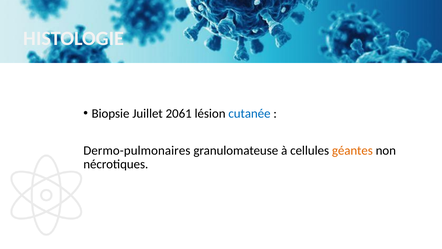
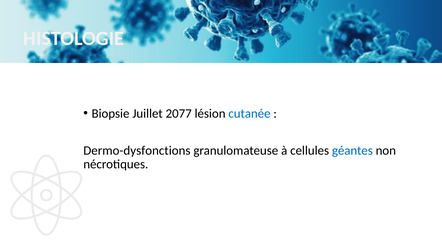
2061: 2061 -> 2077 (179, 113)
Dermo-pulmonaires: Dermo-pulmonaires -> Dermo-dysfonctions (137, 150)
géantes colour: orange -> blue (352, 150)
